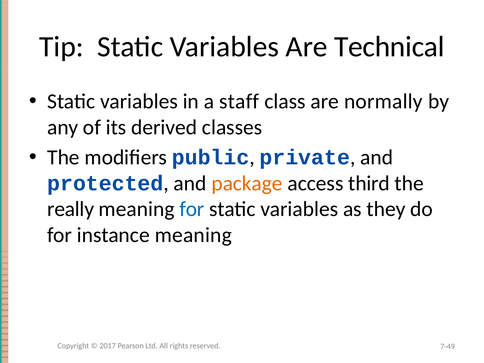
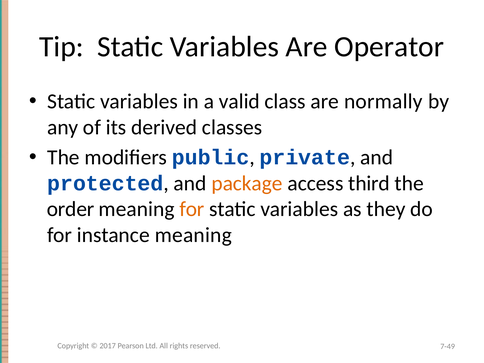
Technical: Technical -> Operator (389, 47)
staff: staff -> valid (239, 102)
really: really -> order (71, 209)
for colour: blue -> orange (192, 209)
